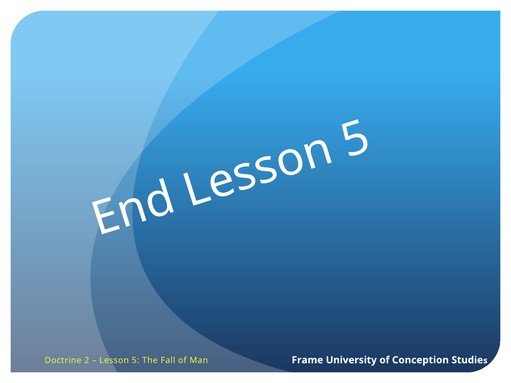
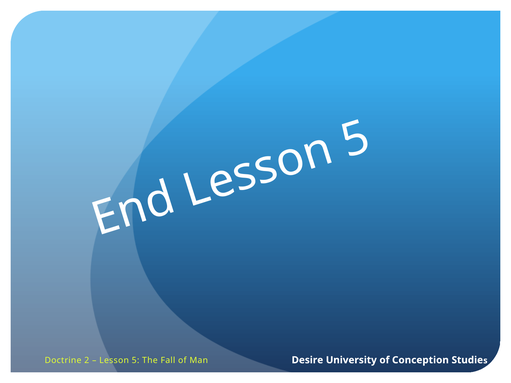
Frame: Frame -> Desire (307, 360)
